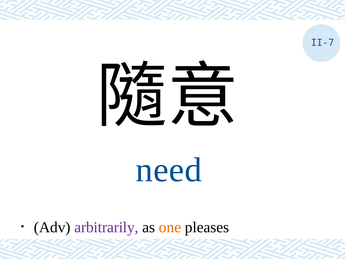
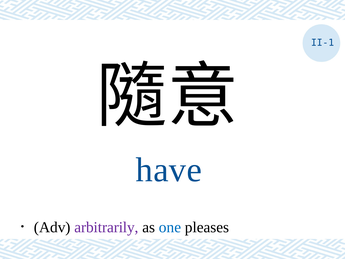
II-7: II-7 -> II-1 (323, 43)
need: need -> have (169, 170)
one colour: orange -> blue (170, 227)
